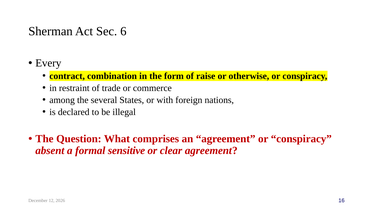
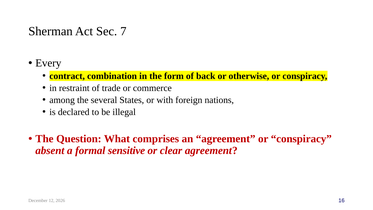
6: 6 -> 7 (123, 31)
raise: raise -> back (206, 76)
